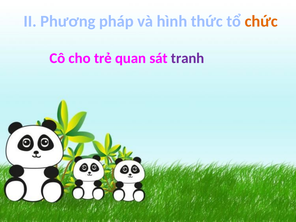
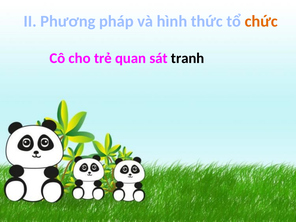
tranh colour: purple -> black (188, 58)
